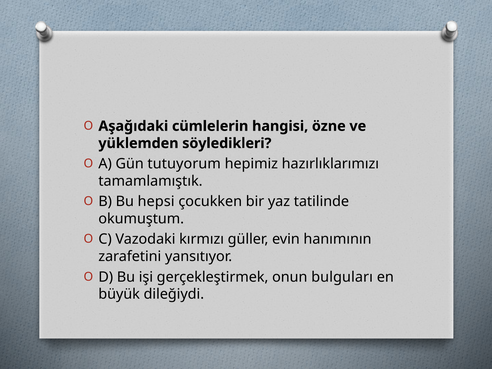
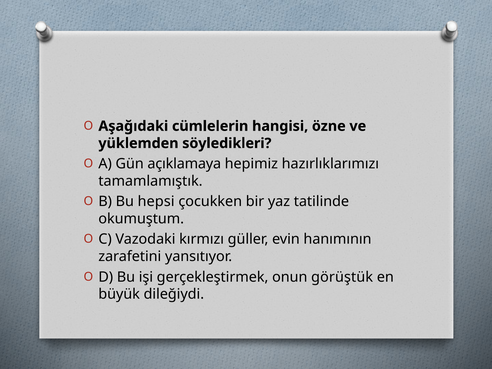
tutuyorum: tutuyorum -> açıklamaya (184, 164)
bulguları: bulguları -> görüştük (342, 277)
